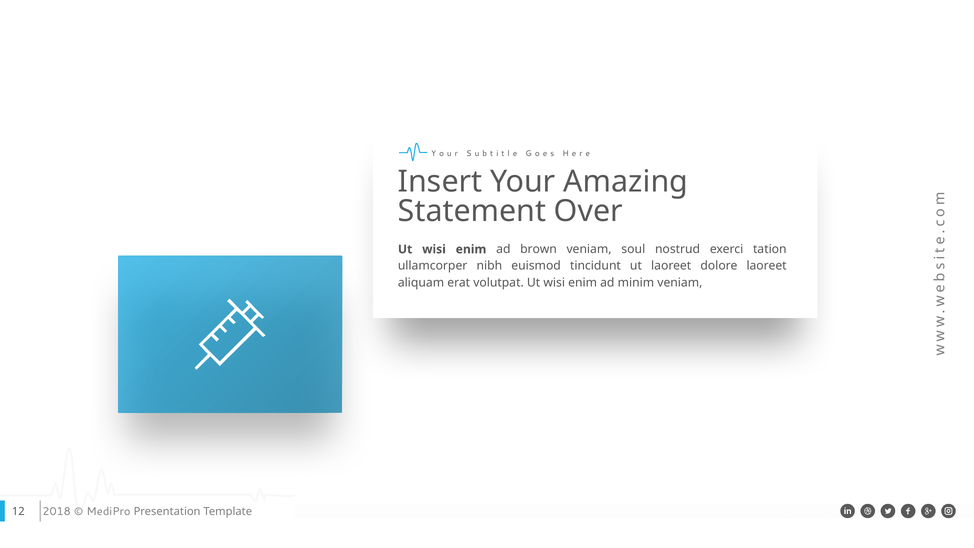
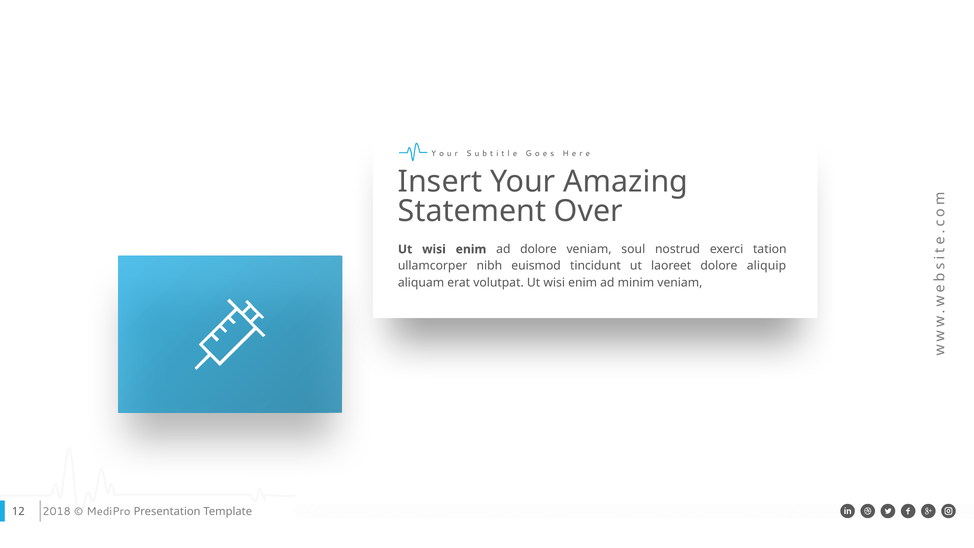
ad brown: brown -> dolore (539, 249)
dolore laoreet: laoreet -> aliquip (766, 266)
